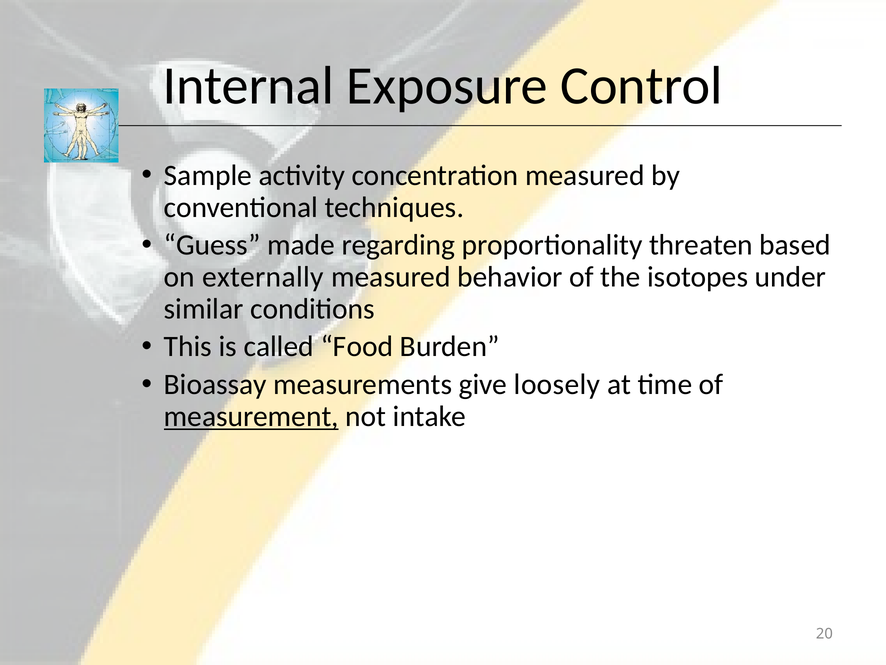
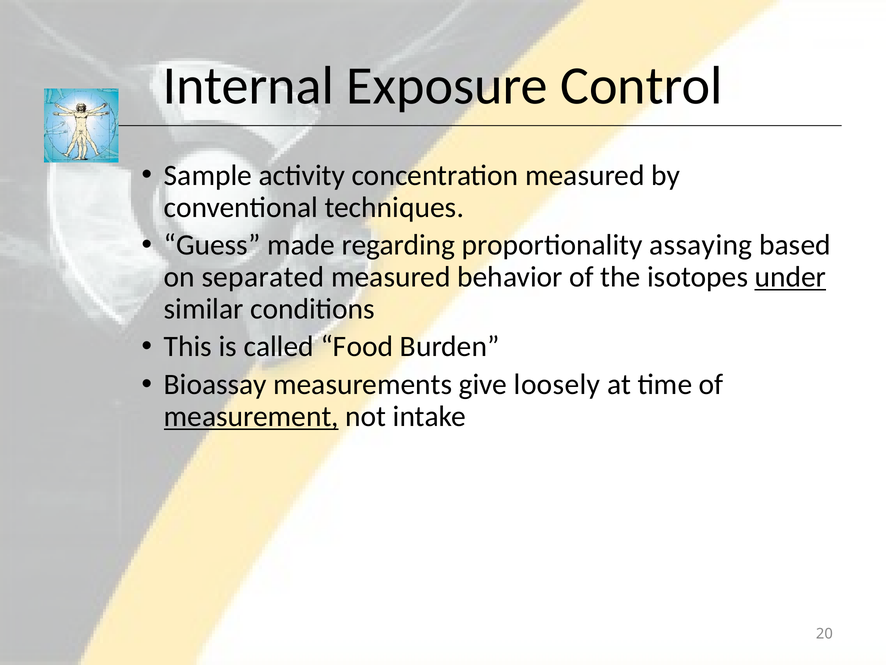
threaten: threaten -> assaying (701, 245)
externally: externally -> separated (263, 277)
under underline: none -> present (790, 277)
